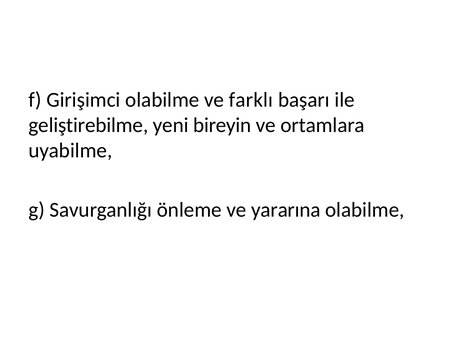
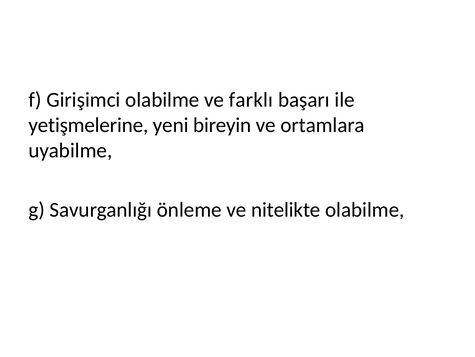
geliştirebilme: geliştirebilme -> yetişmelerine (88, 125)
yararına: yararına -> nitelikte (286, 209)
